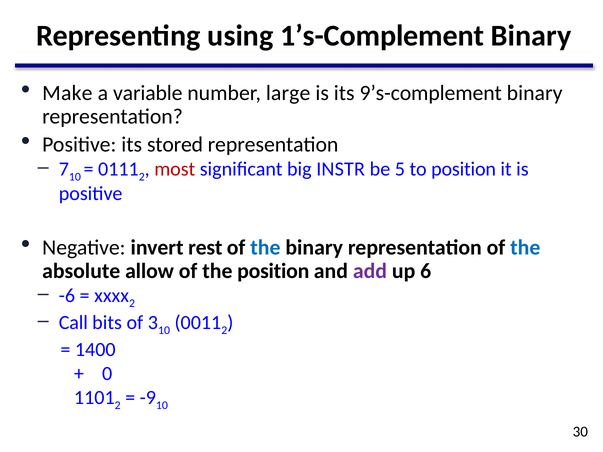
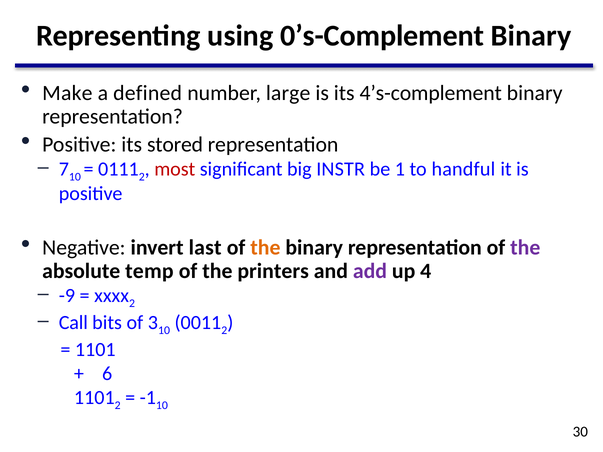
1’s-Complement: 1’s-Complement -> 0’s-Complement (382, 36)
variable: variable -> defined (148, 93)
9’s-complement: 9’s-complement -> 4’s-complement (431, 93)
5: 5 -> 1 (400, 169)
to position: position -> handful (463, 169)
rest: rest -> last (205, 248)
the colour: blue -> orange (265, 248)
the colour: blue -> purple (525, 248)
allow: allow -> temp (149, 271)
the position: position -> printers (273, 271)
6: 6 -> 4 (426, 271)
-6: -6 -> -9 (67, 296)
1400: 1400 -> 1101 (95, 350)
0: 0 -> 6 (107, 374)
-9: -9 -> -1 (148, 398)
